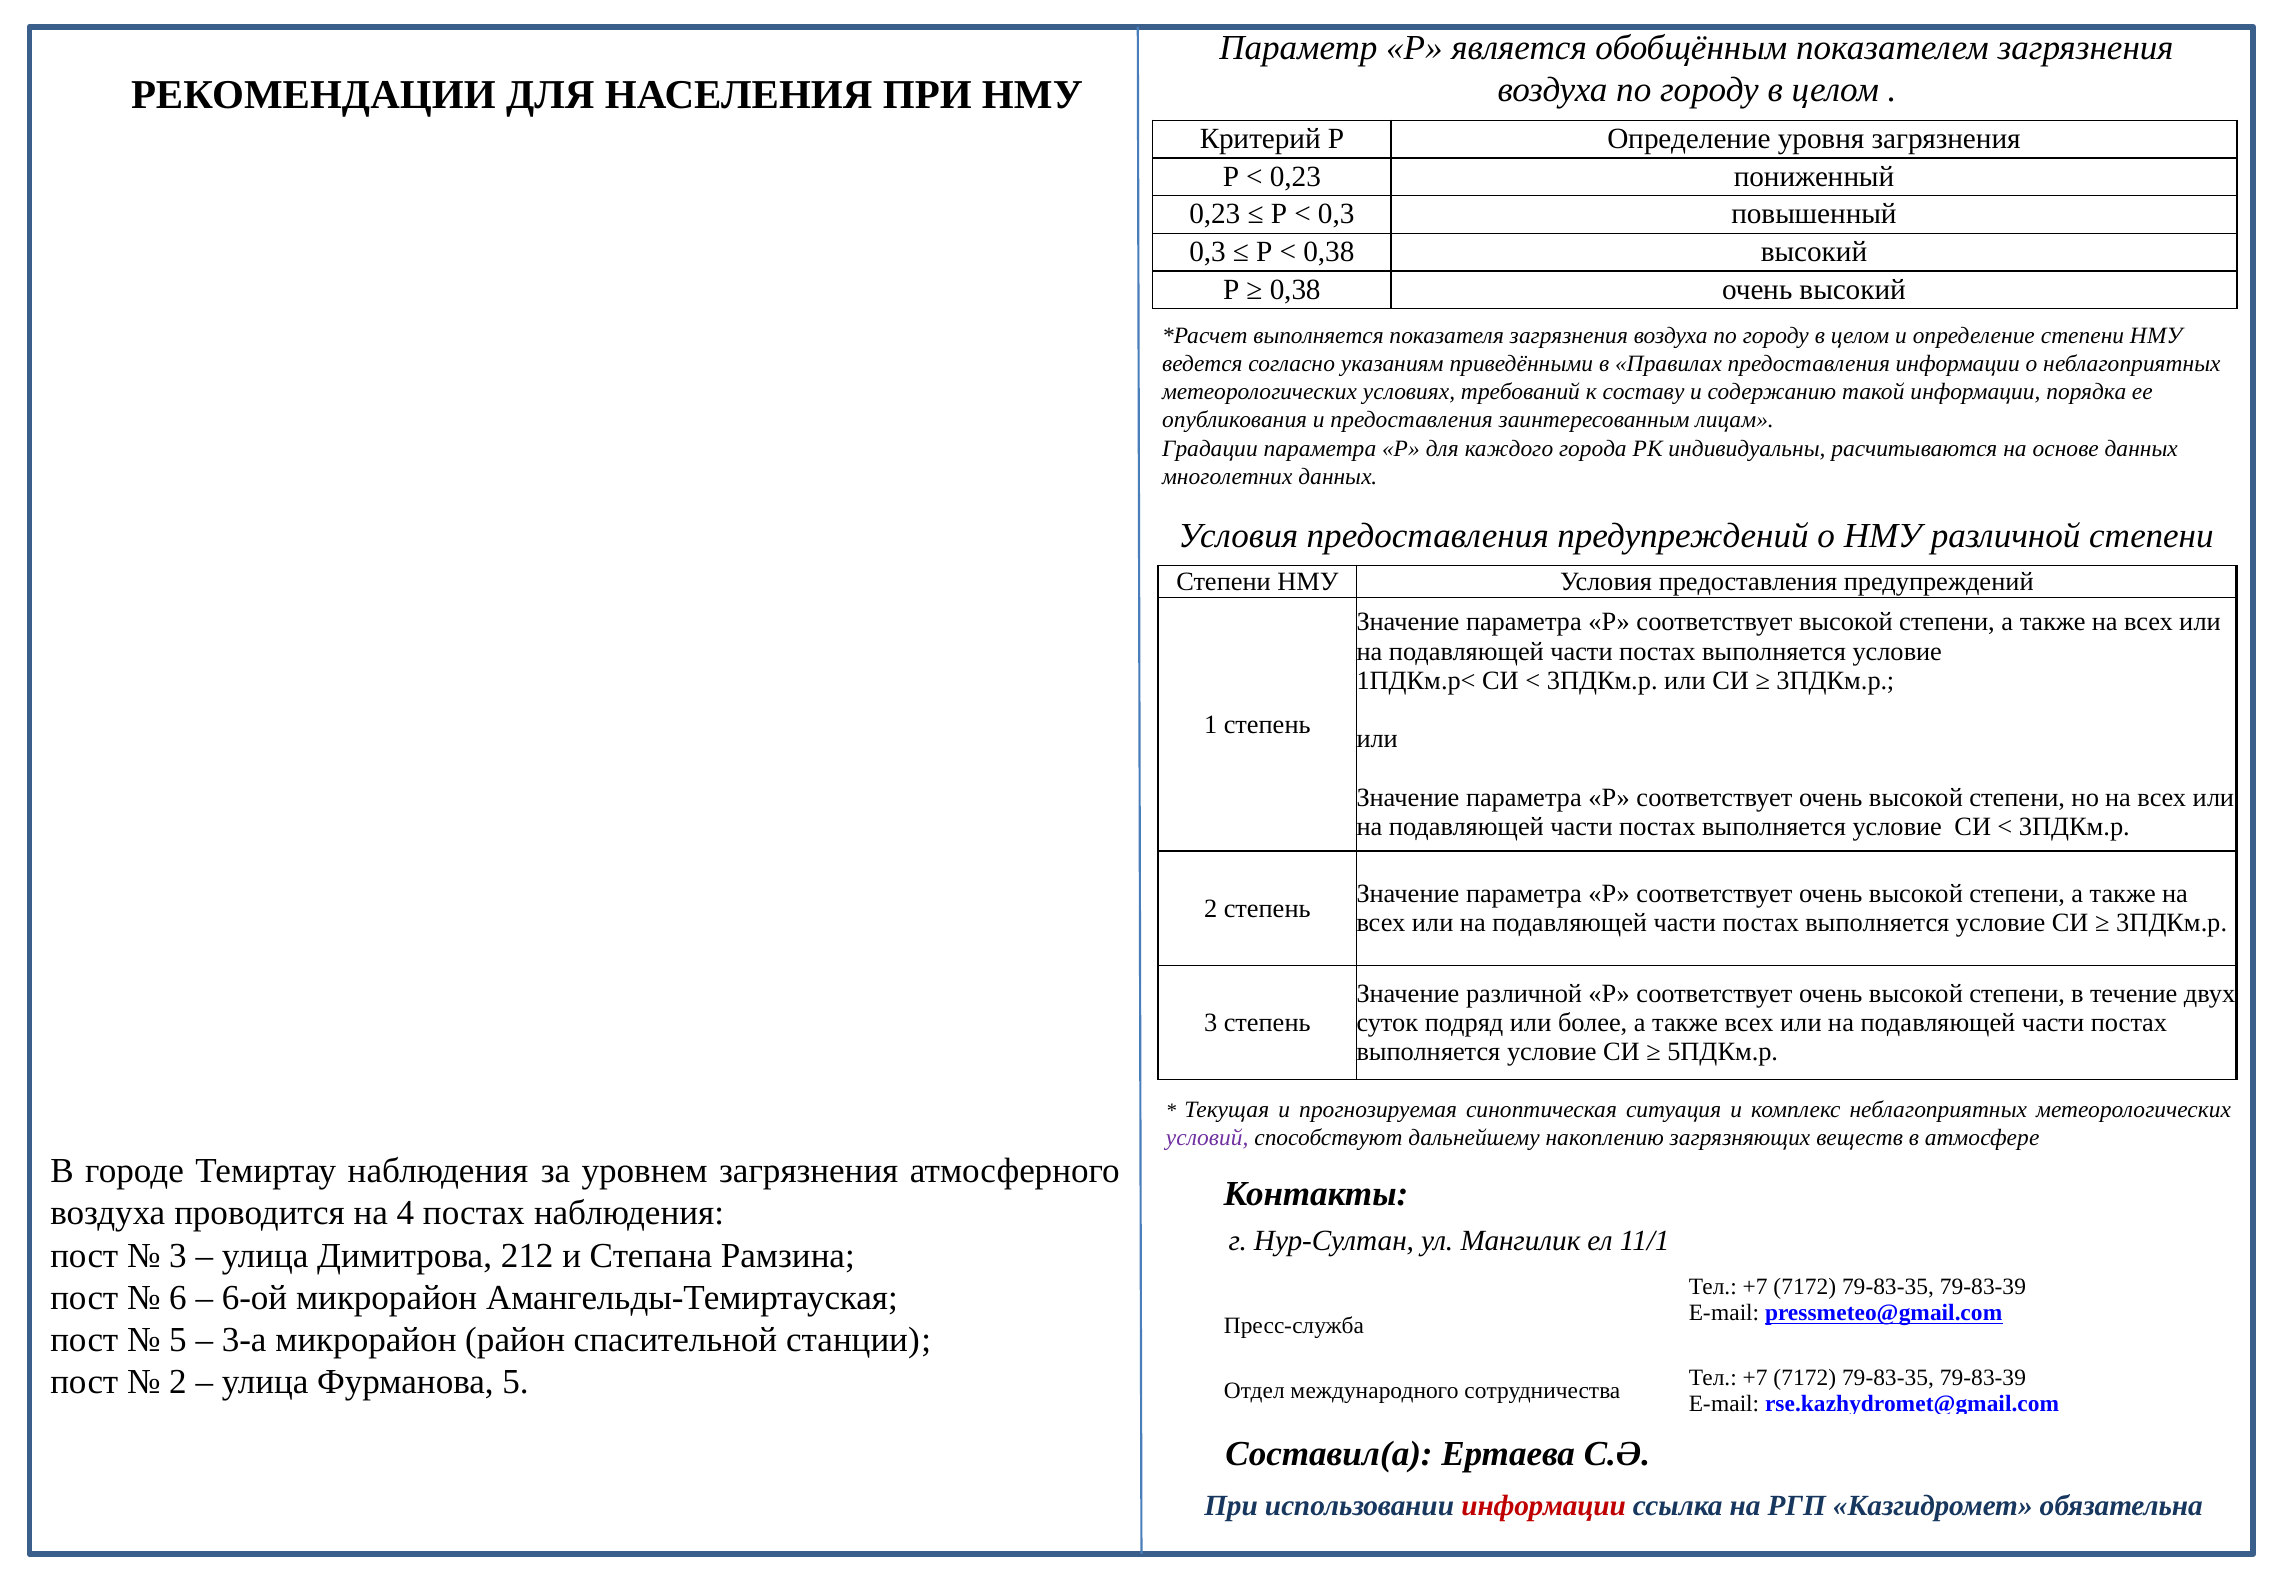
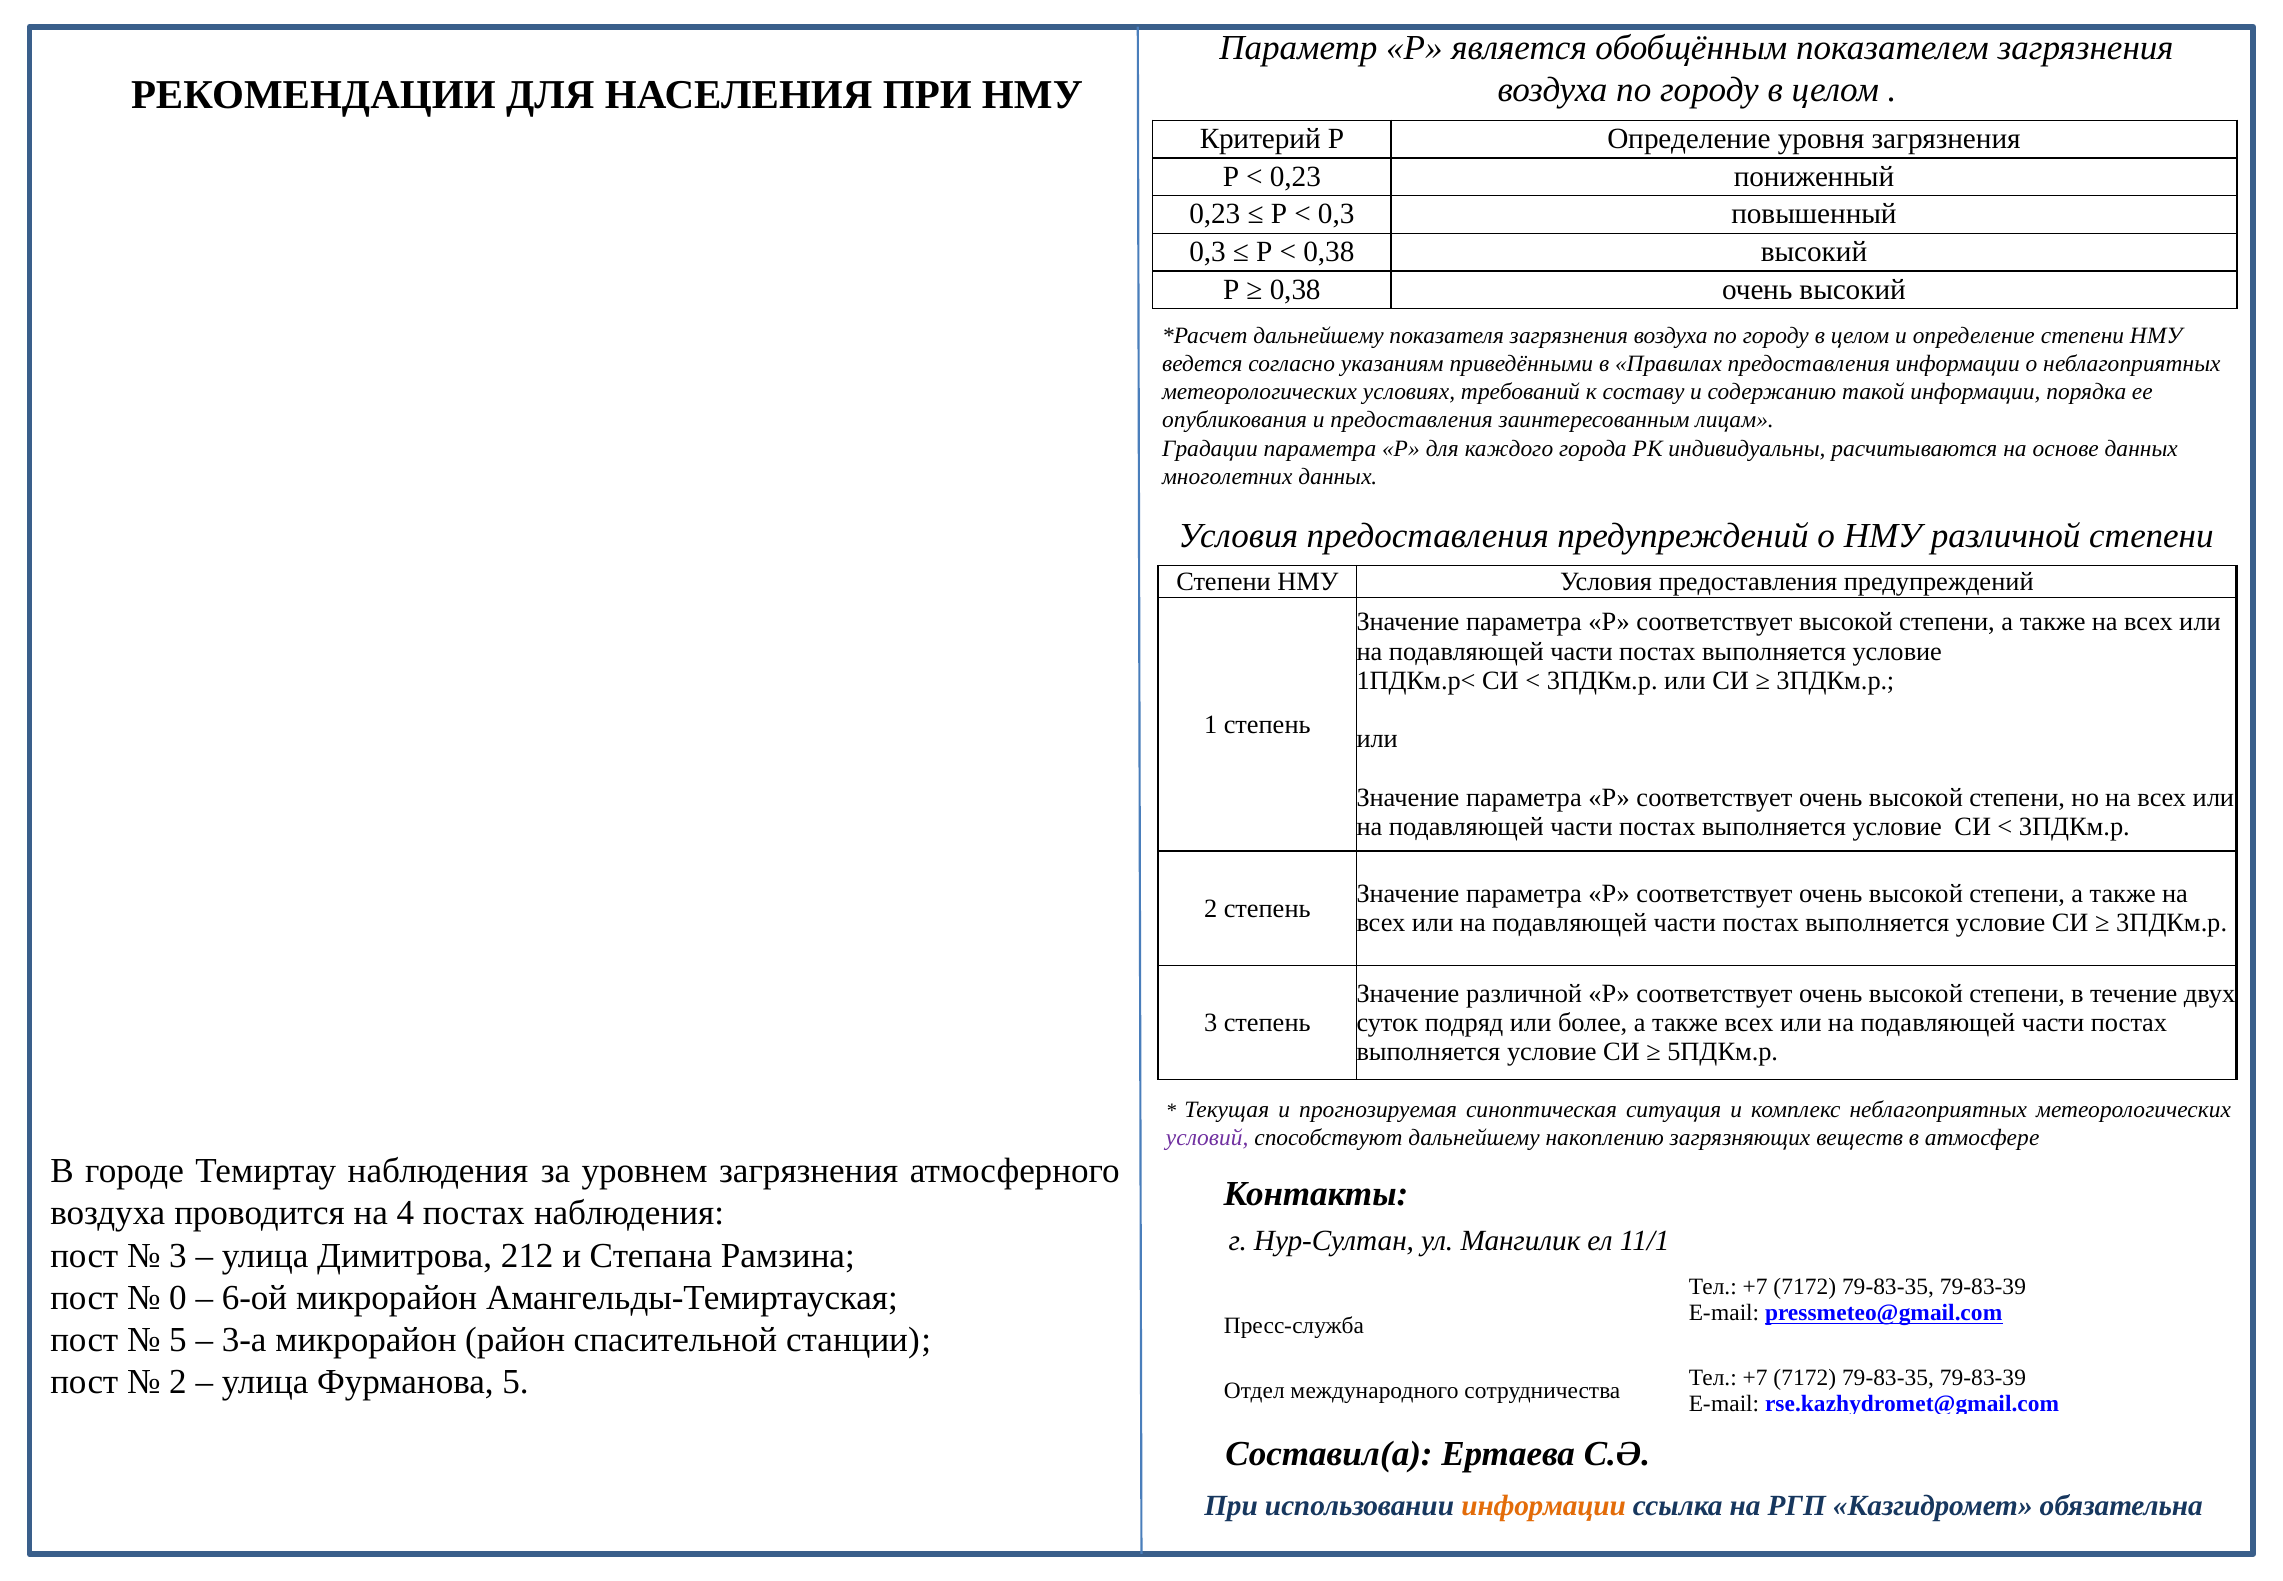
выполняется: выполняется -> дальнейшему (1319, 336)
6: 6 -> 0 (178, 1297)
информации colour: red -> orange (1544, 1505)
